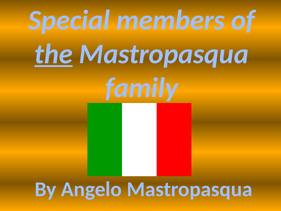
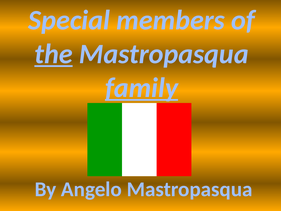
family underline: none -> present (142, 88)
